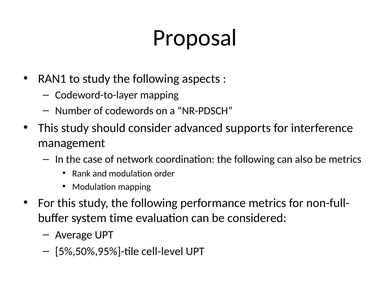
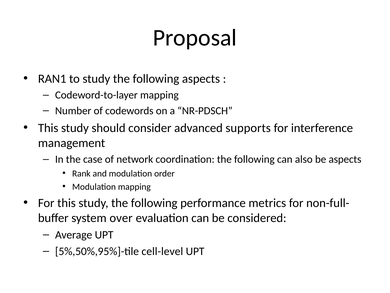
be metrics: metrics -> aspects (345, 159)
time: time -> over (121, 218)
